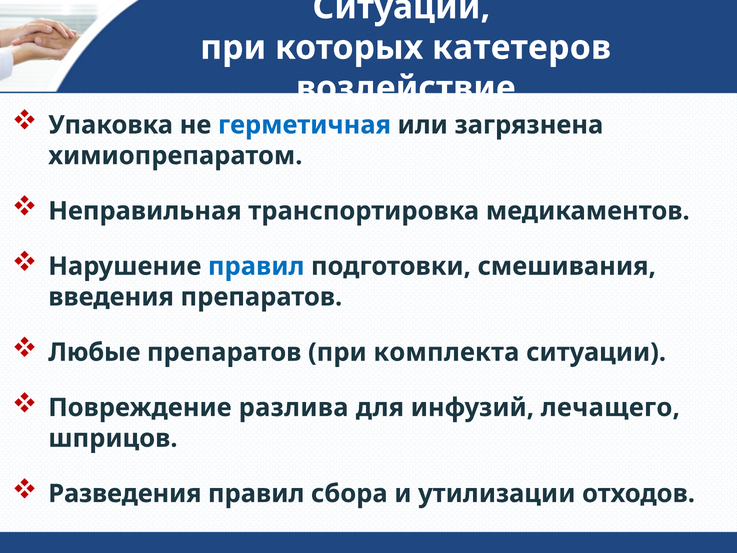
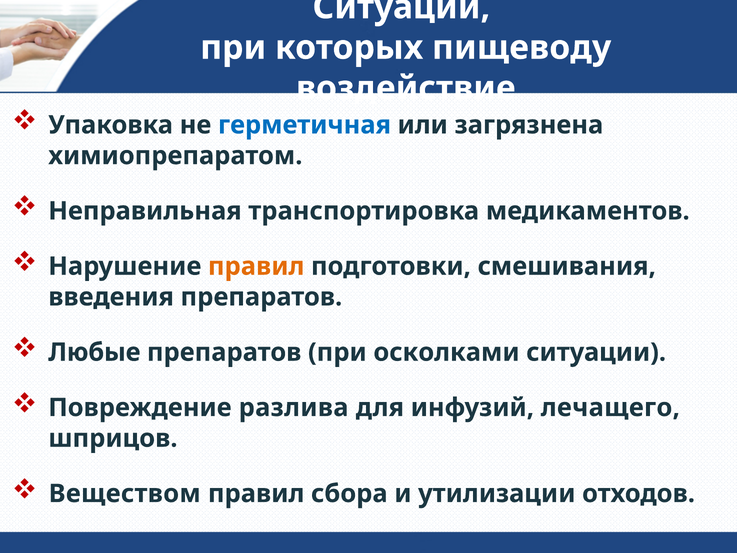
катетеров: катетеров -> пищеводу (522, 48)
правил colour: blue -> orange (256, 266)
комплекта: комплекта -> осколками (446, 352)
Разведения: Разведения -> Веществом (125, 493)
